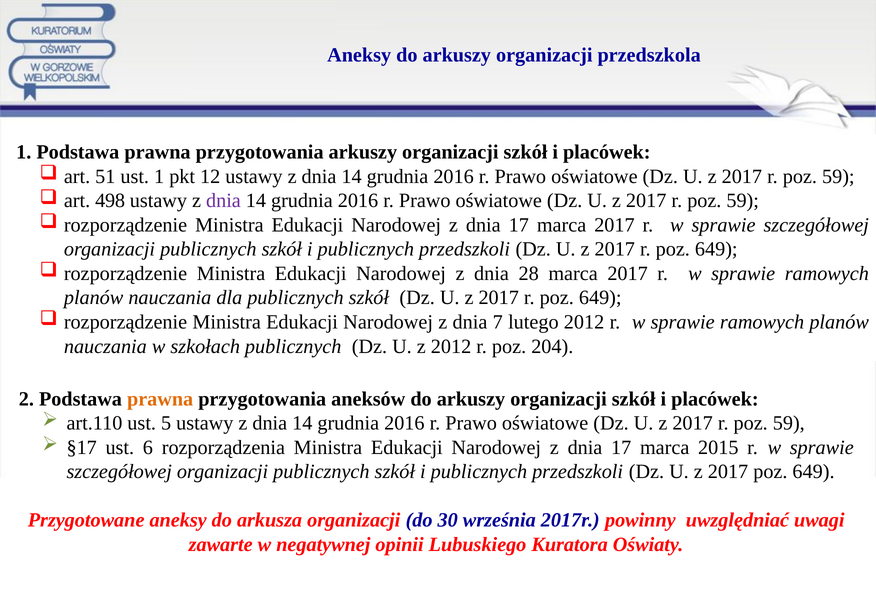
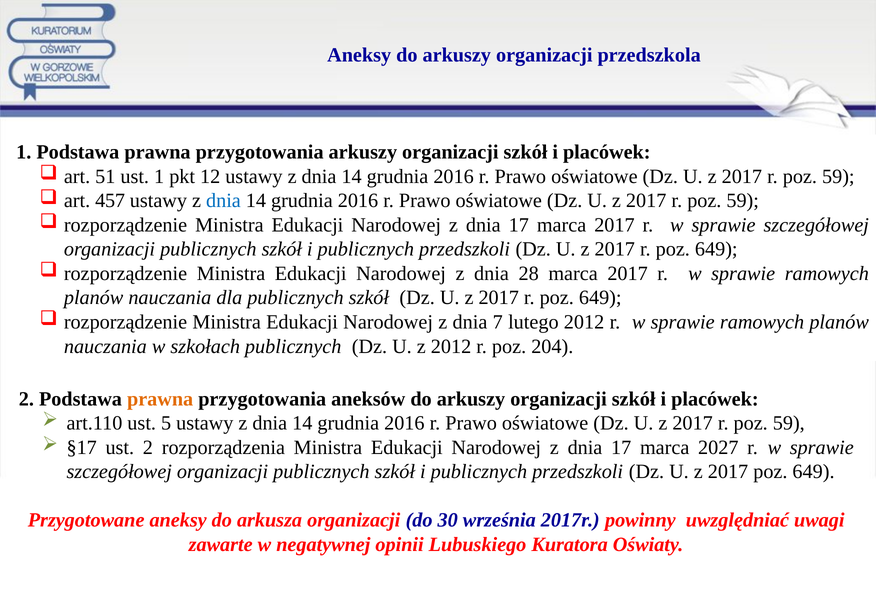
498: 498 -> 457 (110, 200)
dnia colour: purple -> blue (223, 200)
ust 6: 6 -> 2 (148, 447)
2015: 2015 -> 2027 (718, 447)
